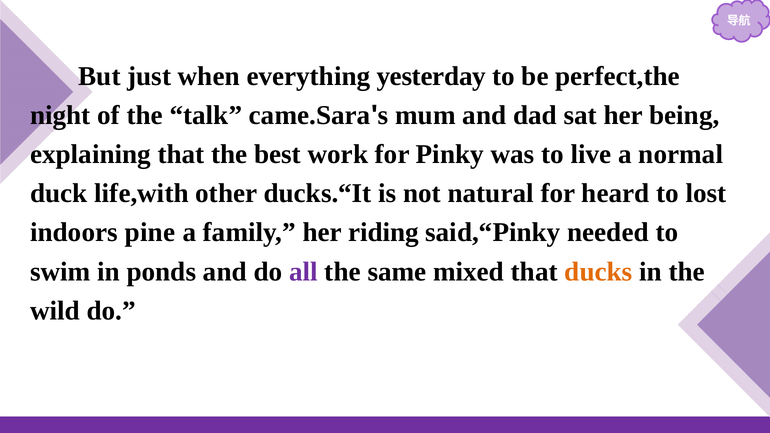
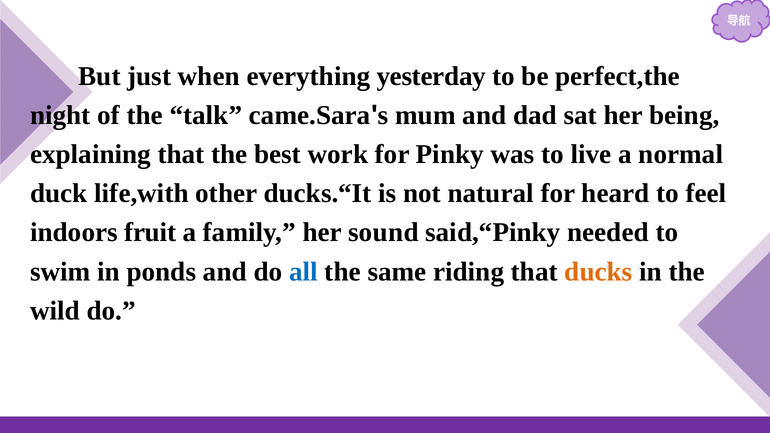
lost: lost -> feel (706, 193)
pine: pine -> fruit (150, 233)
riding: riding -> sound (383, 233)
all colour: purple -> blue (303, 272)
mixed: mixed -> riding (469, 272)
